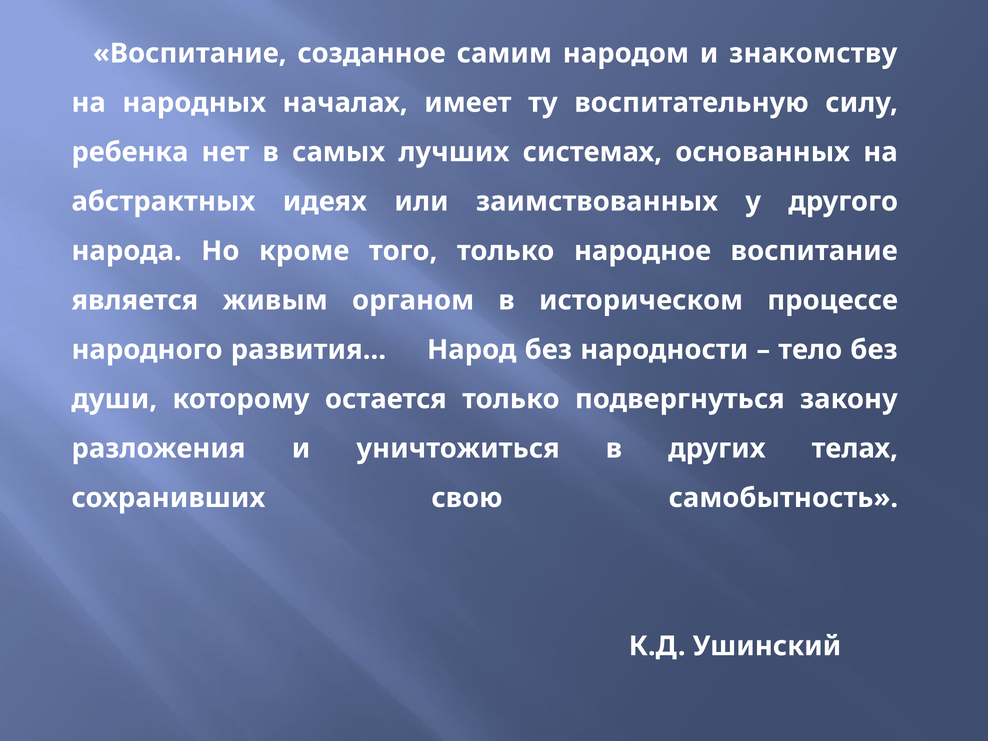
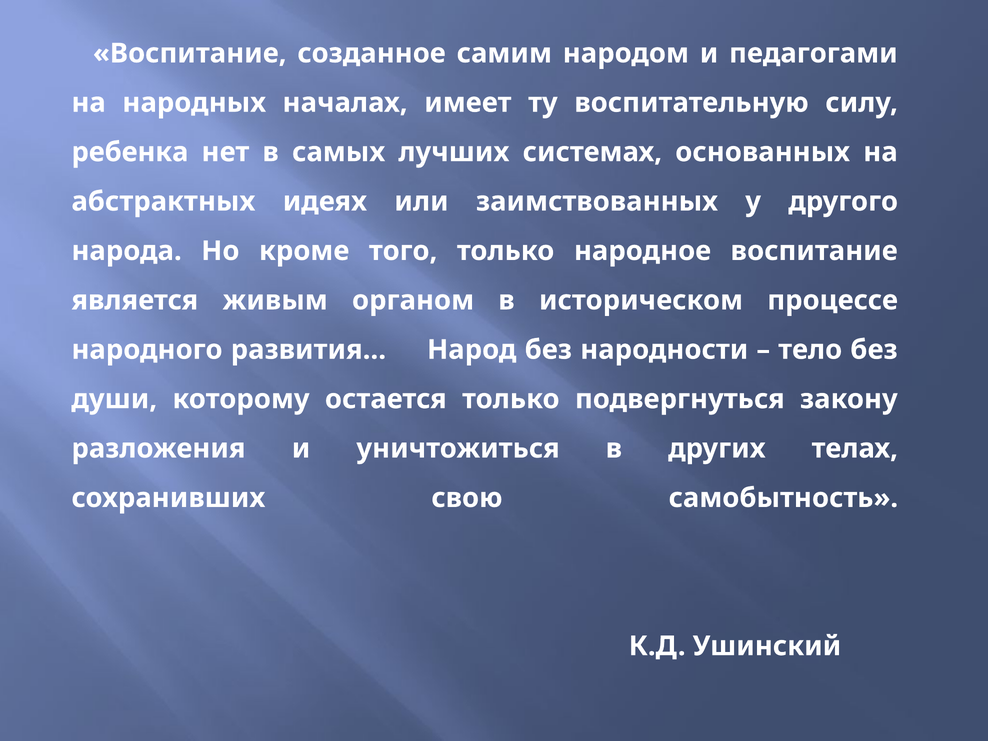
знакомству: знакомству -> педагогами (813, 53)
